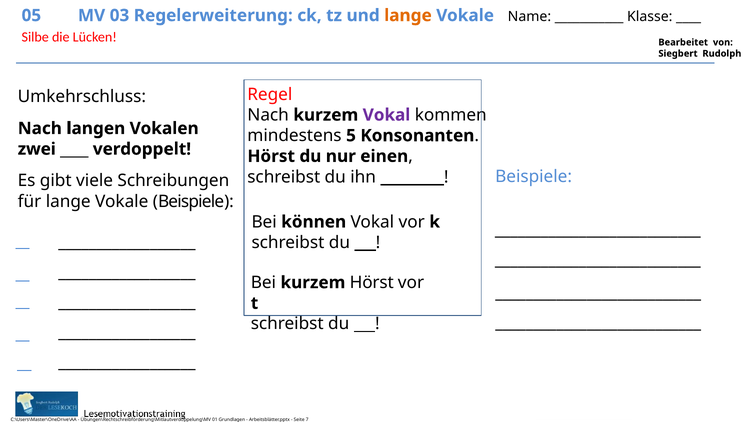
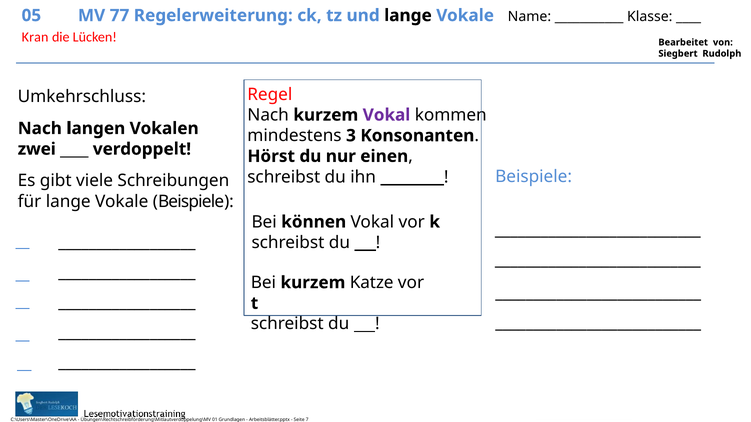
03: 03 -> 77 (120, 15)
lange colour: orange -> black (408, 15)
Silbe: Silbe -> Kran (35, 37)
5: 5 -> 3 (351, 136)
kurzem Hörst: Hörst -> Katze (372, 283)
